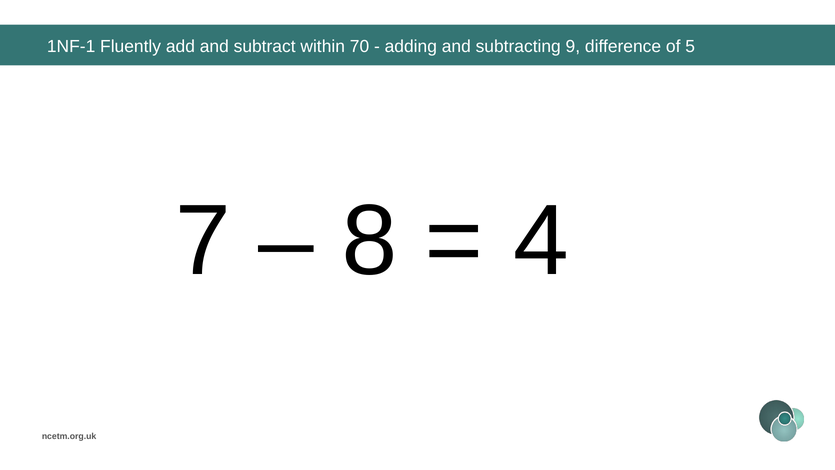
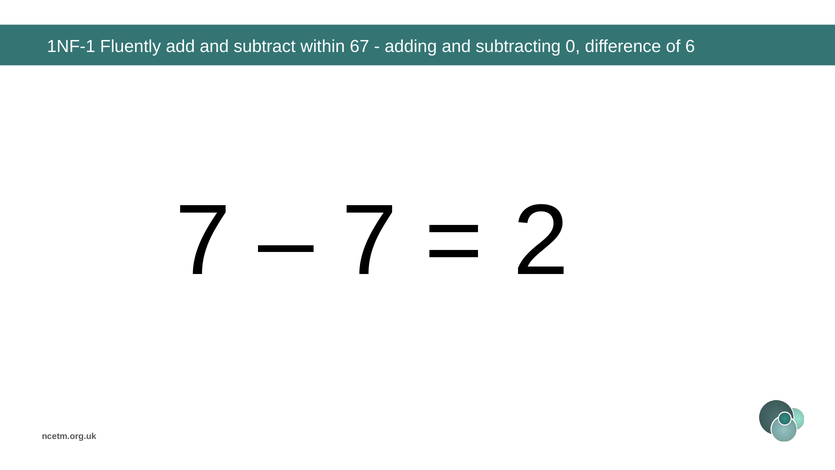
70: 70 -> 67 (360, 47)
9: 9 -> 0 (573, 47)
5: 5 -> 6 (690, 47)
8: 8 -> 7 (369, 241)
4: 4 -> 2 (541, 241)
